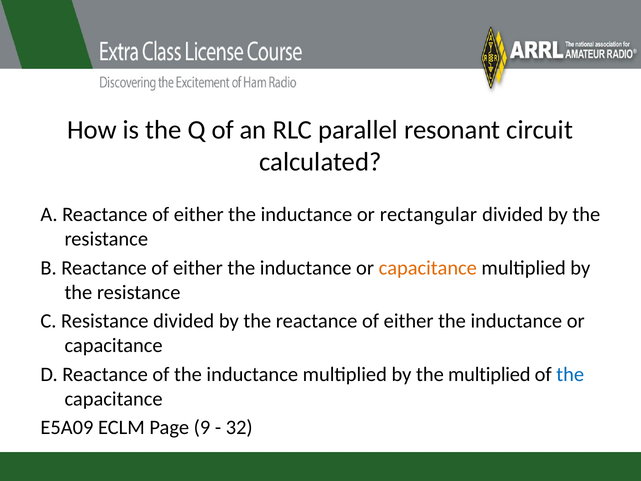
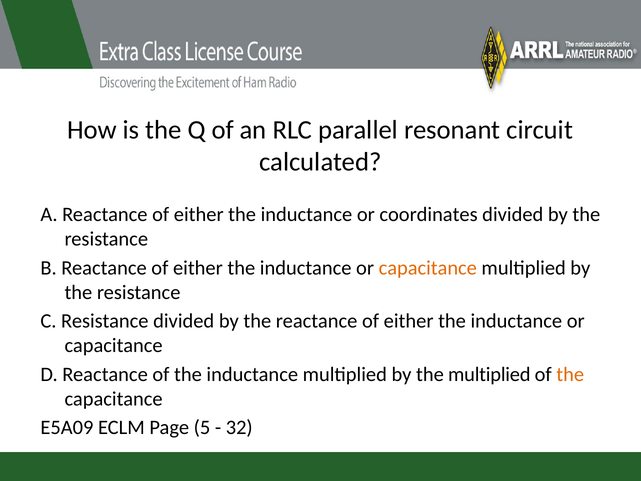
rectangular: rectangular -> coordinates (429, 215)
the colour: blue -> orange (570, 374)
9: 9 -> 5 (202, 427)
